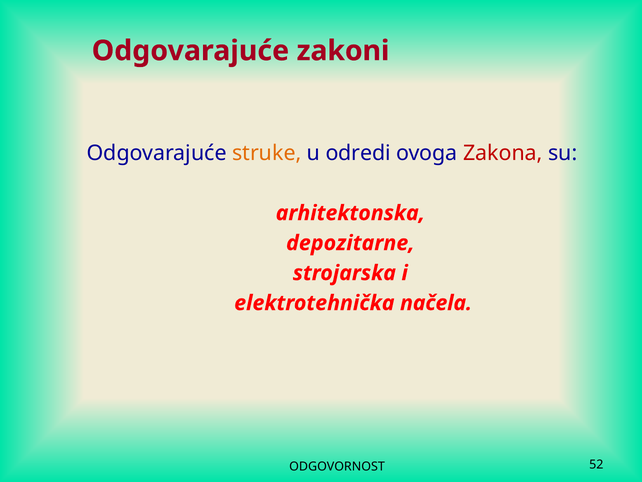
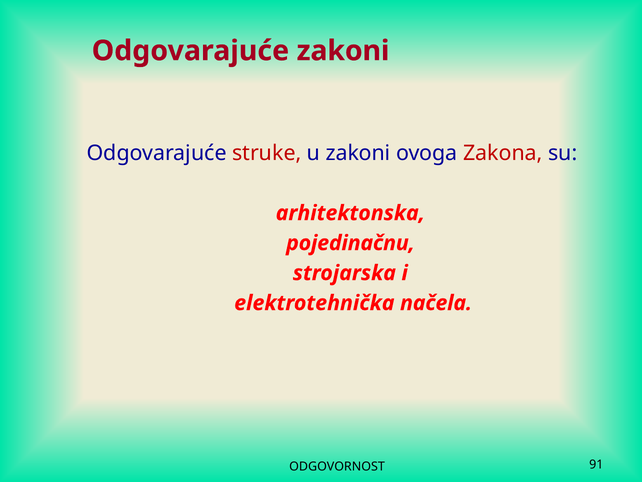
struke colour: orange -> red (267, 153)
u odredi: odredi -> zakoni (358, 153)
depozitarne: depozitarne -> pojedinačnu (350, 243)
52: 52 -> 91 (596, 464)
